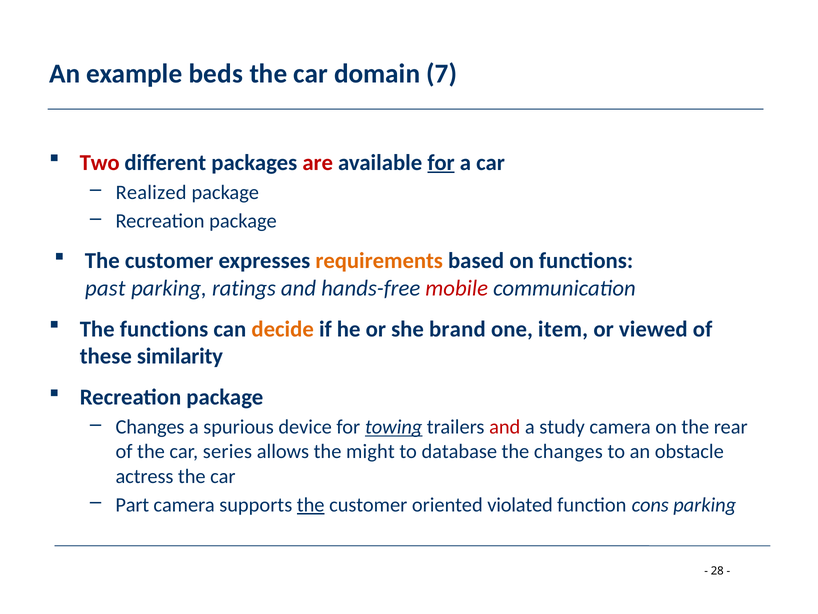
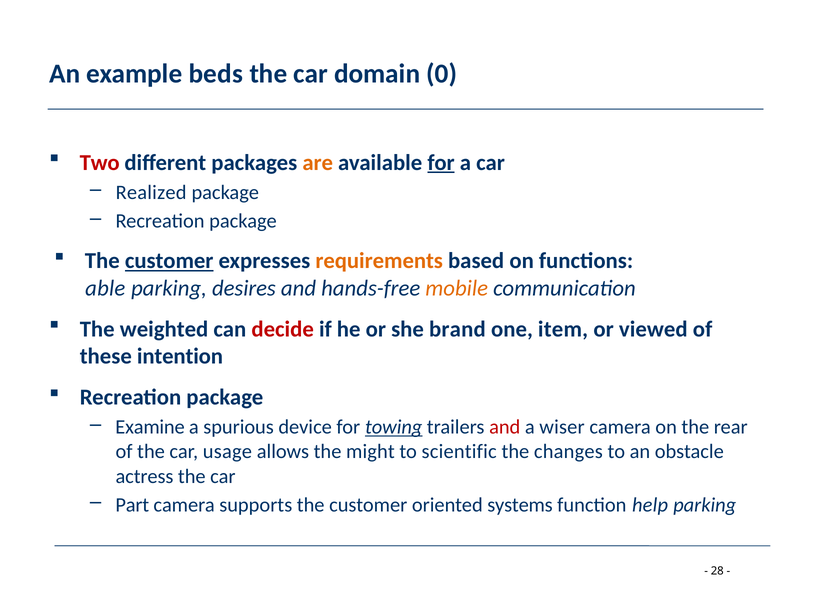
7: 7 -> 0 (442, 73)
are colour: red -> orange (318, 162)
customer underline: none -> present (169, 261)
past: past -> able (105, 288)
ratings: ratings -> desires (244, 288)
mobile colour: red -> orange (457, 288)
The functions: functions -> weighted (164, 329)
decide colour: orange -> red (283, 329)
similarity: similarity -> intention (180, 356)
Changes: Changes -> Examine (150, 427)
study: study -> wiser (562, 427)
series: series -> usage (227, 451)
database: database -> scientific (459, 451)
the underline: present -> none (311, 505)
violated: violated -> systems (520, 505)
cons: cons -> help (650, 505)
